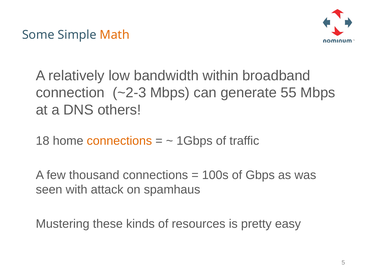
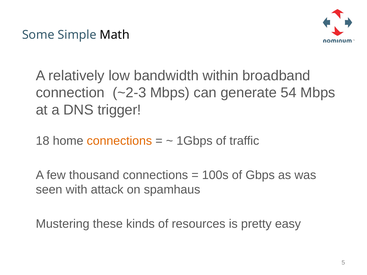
Math colour: orange -> black (115, 35)
55: 55 -> 54 (289, 93)
others: others -> trigger (119, 110)
